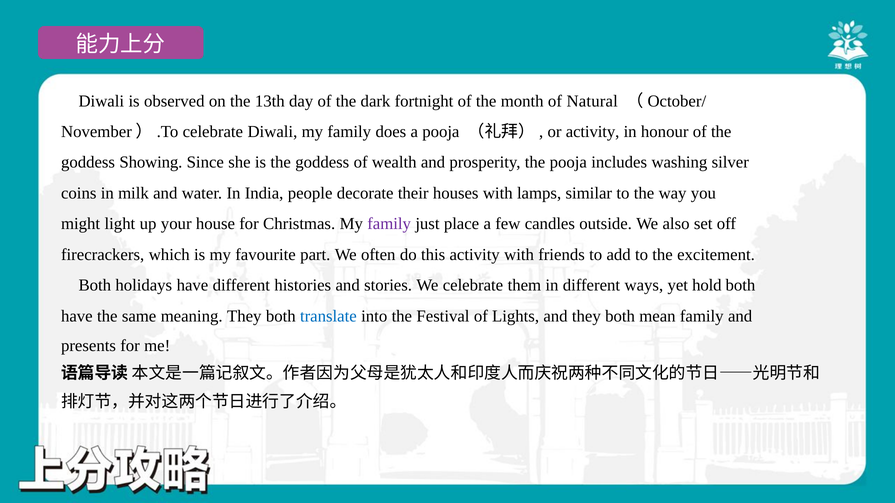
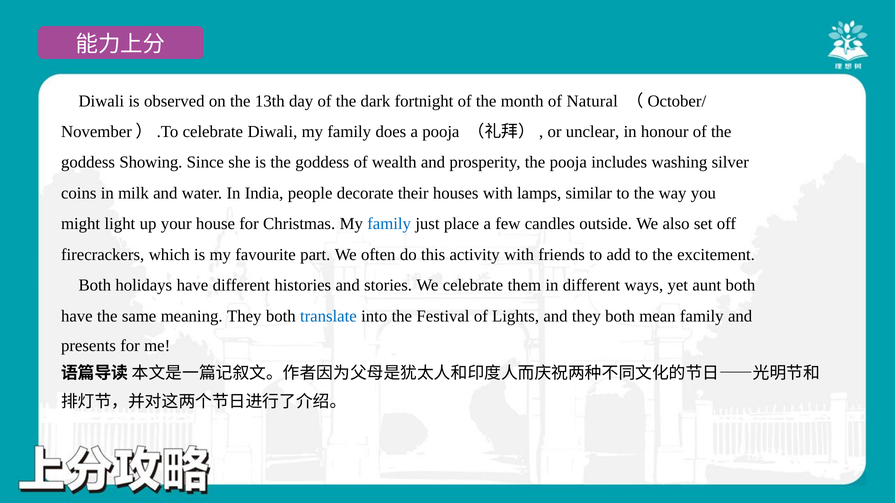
or activity: activity -> unclear (593, 132)
family colour: purple -> blue (389, 224)
hold: hold -> aunt (707, 286)
